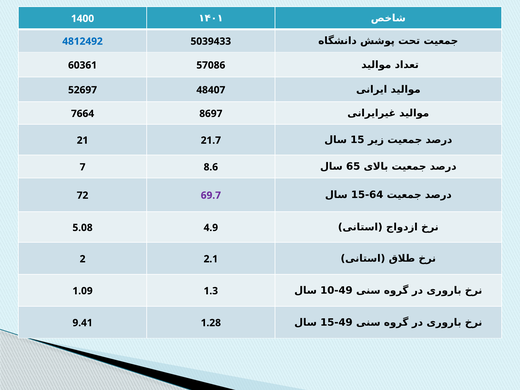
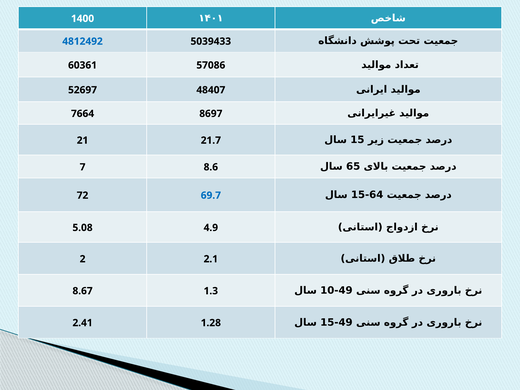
69.7 colour: purple -> blue (211, 195)
1.09: 1.09 -> 8.67 (83, 291)
9.41: 9.41 -> 2.41 (83, 323)
